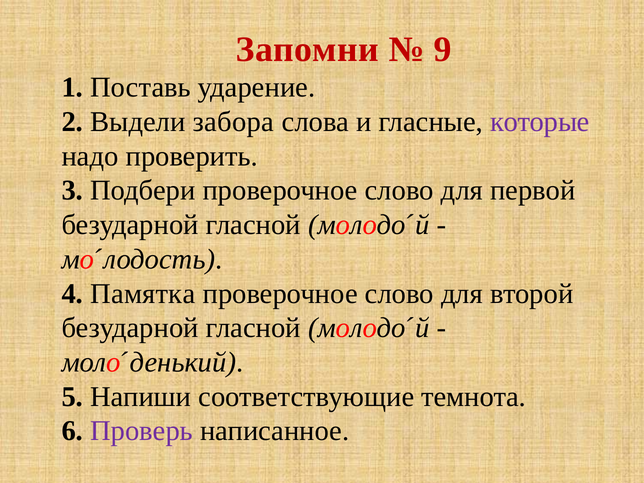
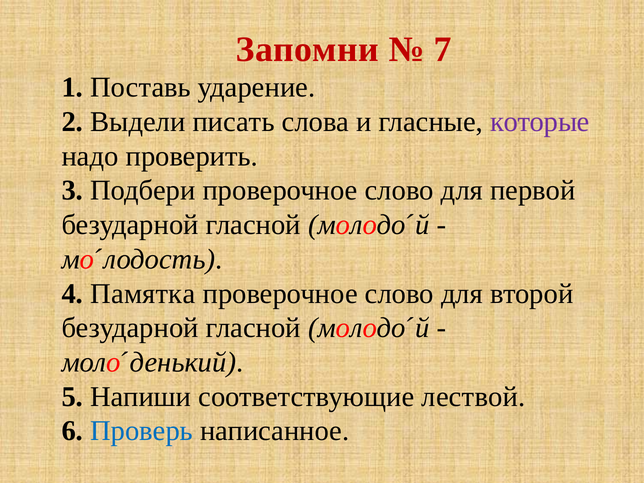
9: 9 -> 7 (443, 49)
забора: забора -> писать (234, 122)
темнота: темнота -> лествой (474, 397)
Проверь colour: purple -> blue (142, 431)
